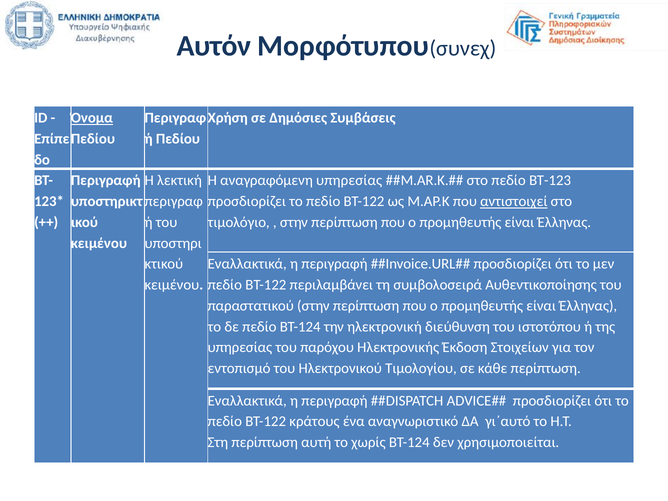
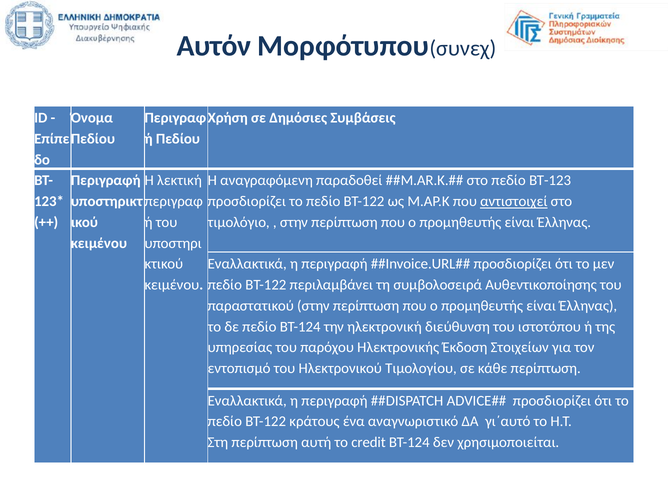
Όνομα underline: present -> none (92, 118)
αναγραφόμενη υπηρεσίας: υπηρεσίας -> παραδοθεί (349, 181)
χωρίς: χωρίς -> credit (369, 442)
